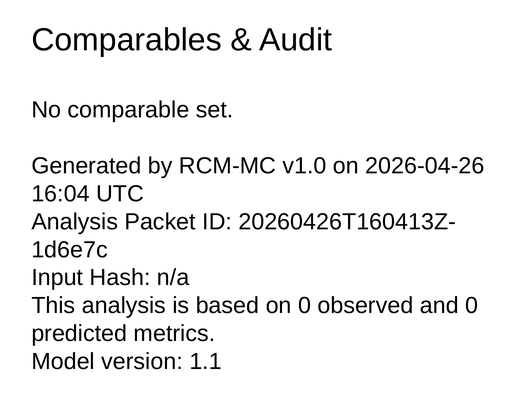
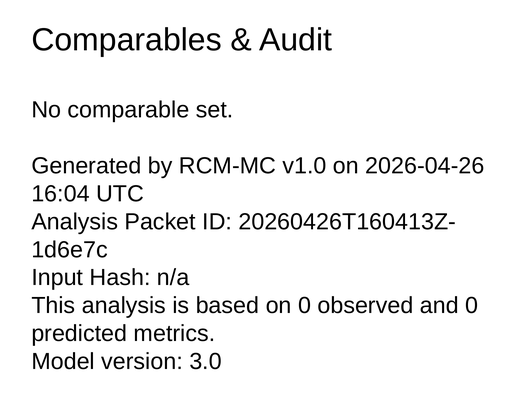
1.1: 1.1 -> 3.0 (206, 361)
